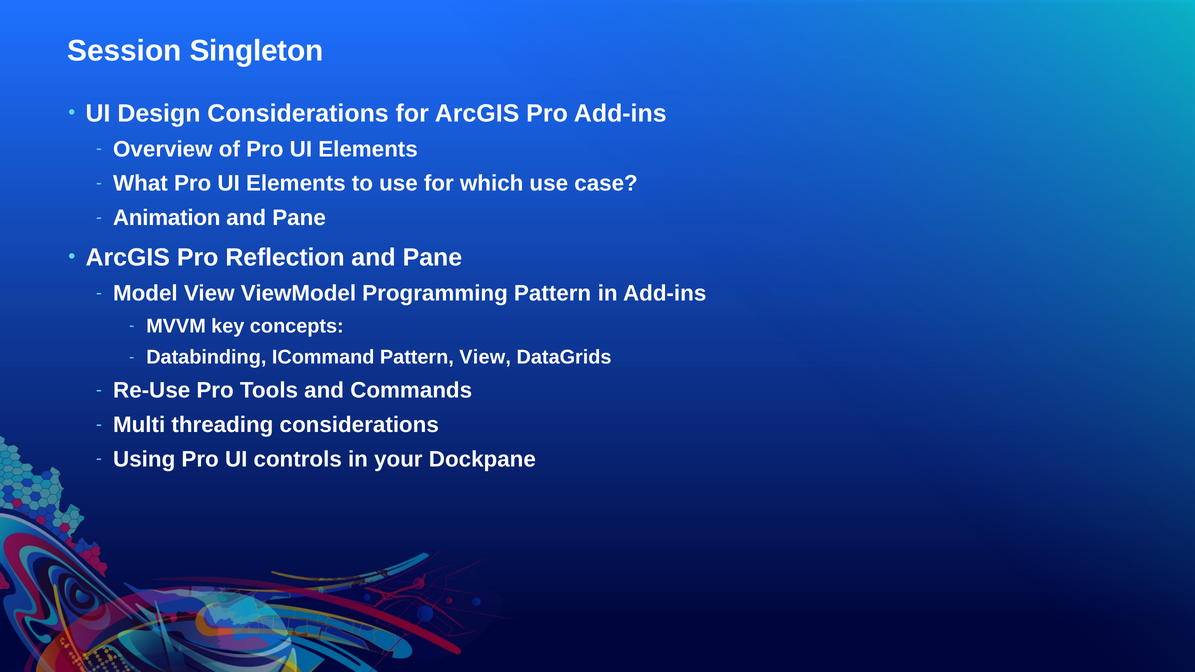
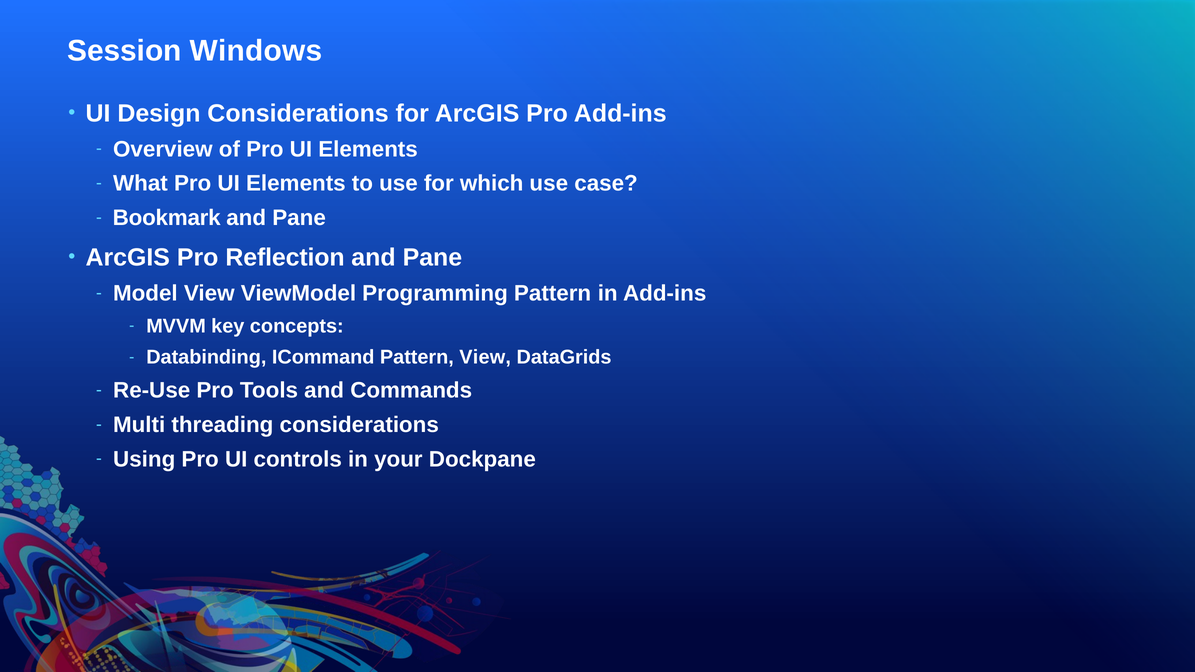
Singleton: Singleton -> Windows (256, 51)
Animation: Animation -> Bookmark (167, 218)
